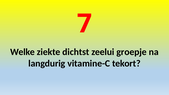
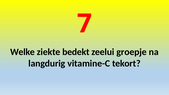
dichtst: dichtst -> bedekt (76, 52)
